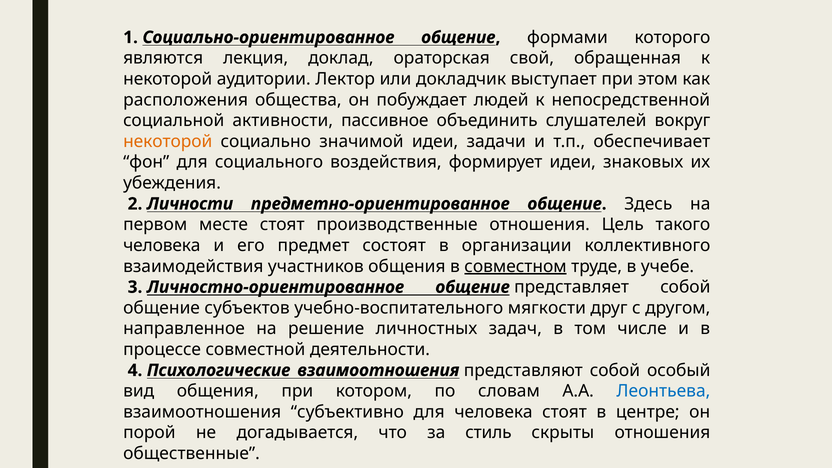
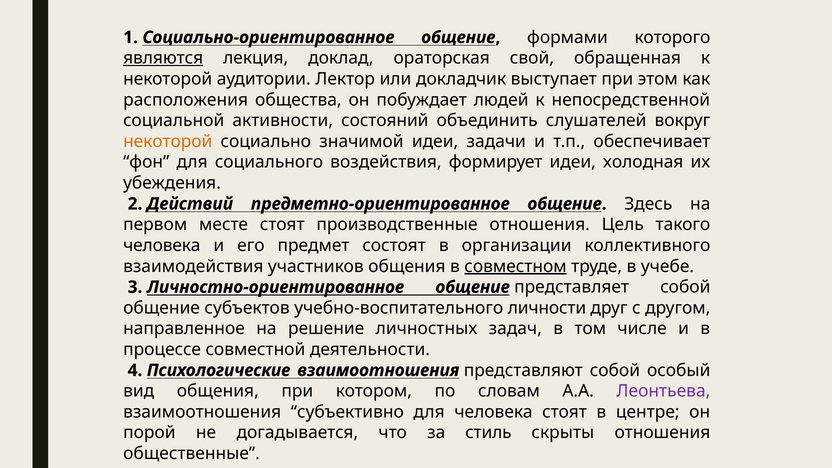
являются underline: none -> present (163, 58)
пассивное: пассивное -> состояний (385, 121)
знаковых: знаковых -> холодная (643, 162)
Личности: Личности -> Действий (190, 204)
мягкости: мягкости -> личности (547, 308)
Леонтьева colour: blue -> purple (663, 391)
